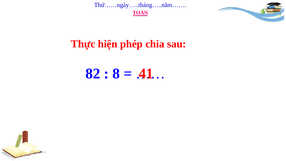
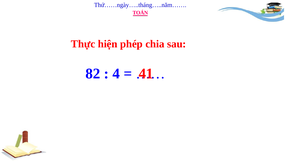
8: 8 -> 4 (116, 74)
